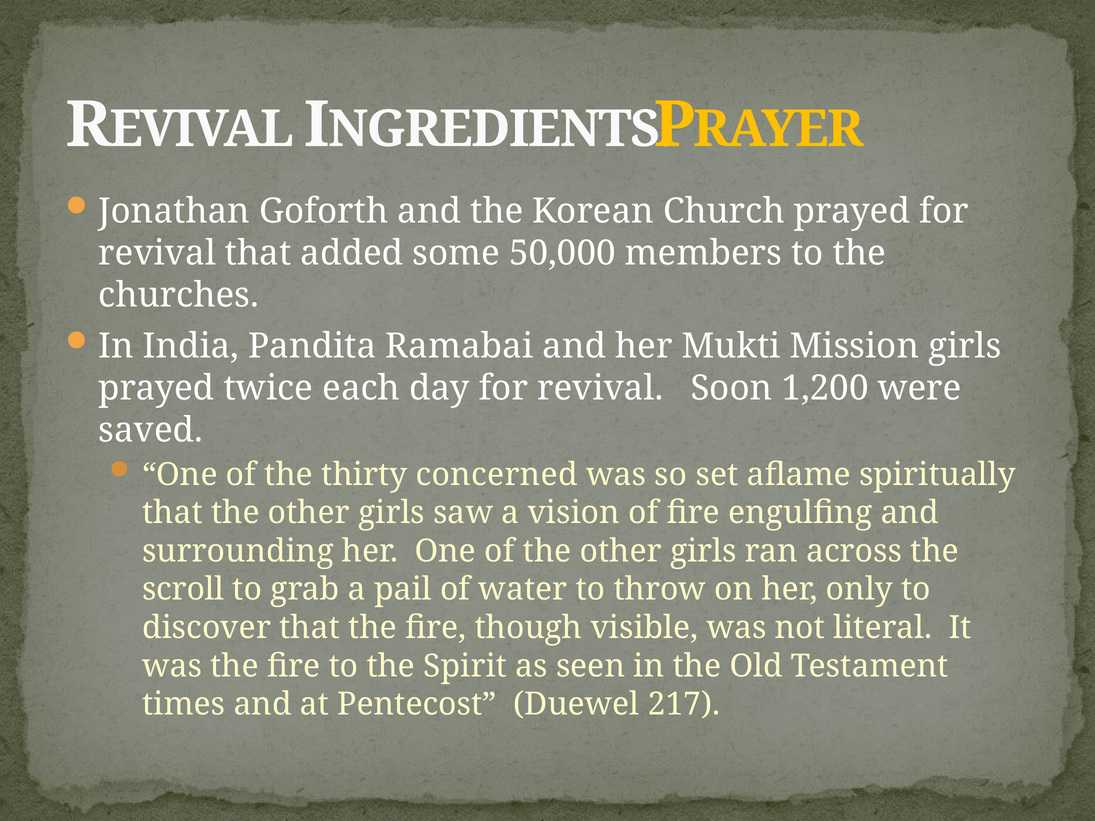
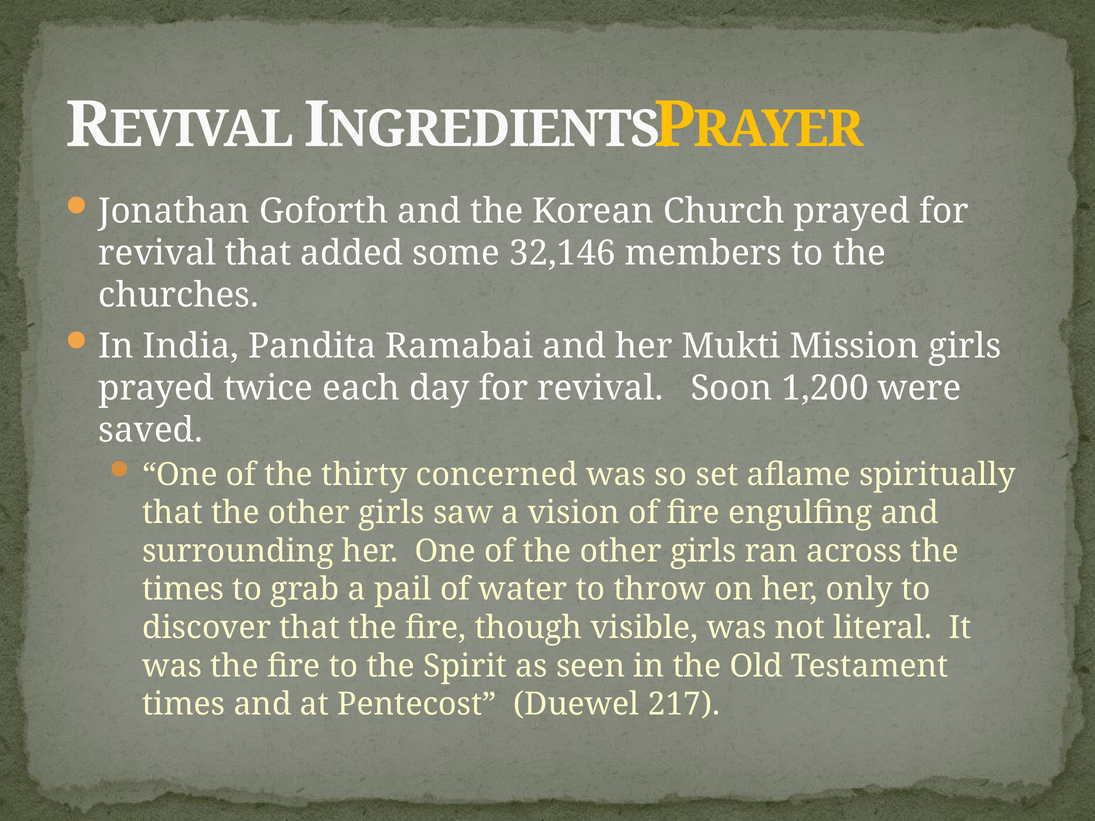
50,000: 50,000 -> 32,146 (562, 253)
scroll: scroll -> times (183, 590)
